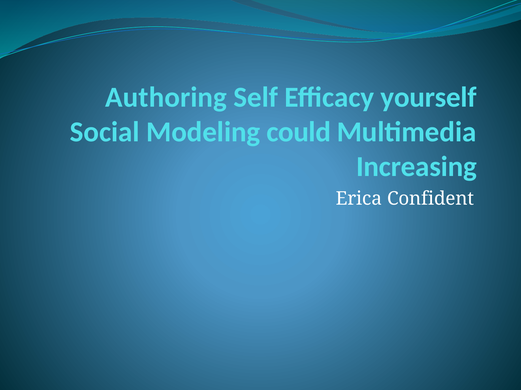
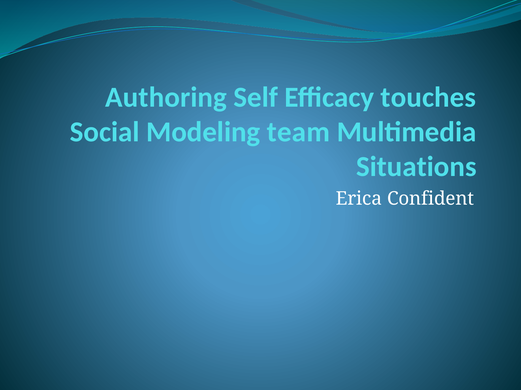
yourself: yourself -> touches (428, 98)
could: could -> team (298, 132)
Increasing: Increasing -> Situations (416, 167)
